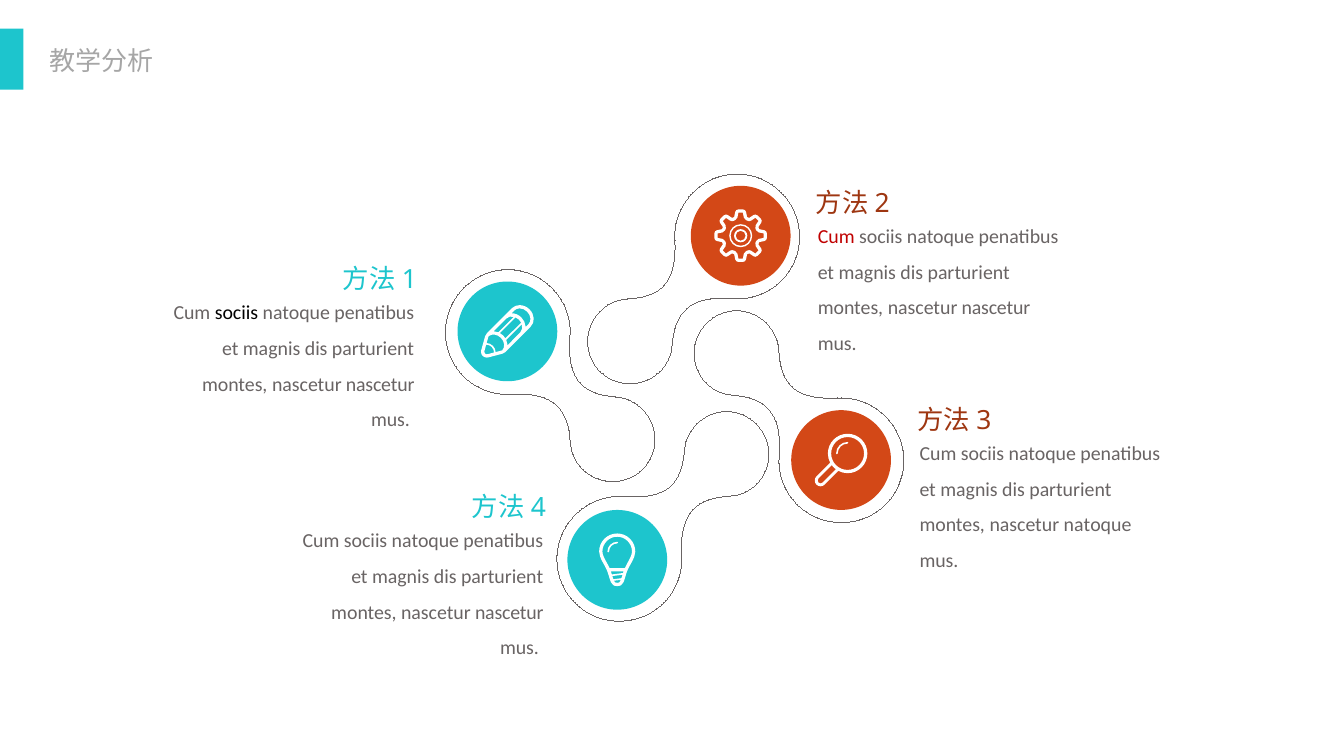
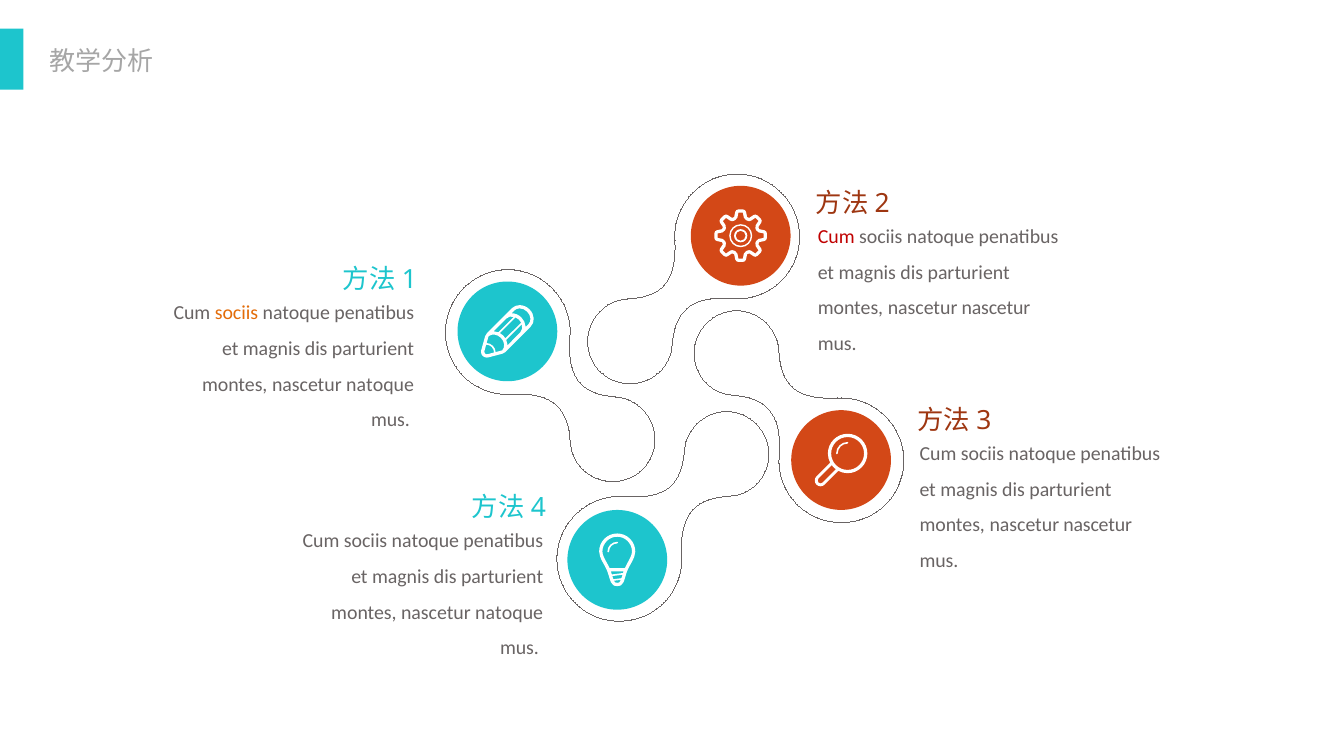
sociis colour: black -> orange (236, 313)
nascetur: nascetur -> natoque (380, 385)
natoque: natoque -> nascetur (1098, 526)
nascetur: nascetur -> natoque (509, 613)
